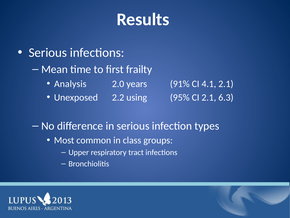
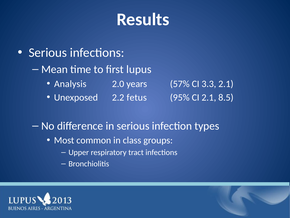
frailty: frailty -> lupus (139, 69)
91%: 91% -> 57% (180, 84)
4.1: 4.1 -> 3.3 (209, 84)
using: using -> fetus (137, 97)
6.3: 6.3 -> 8.5 (226, 97)
